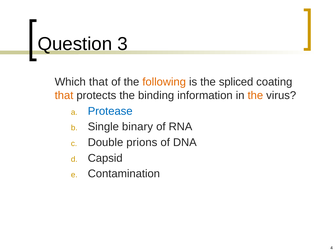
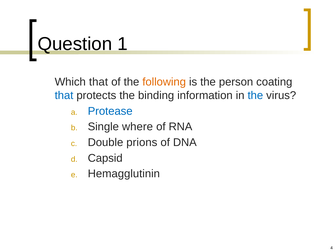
3: 3 -> 1 (123, 44)
spliced: spliced -> person (236, 82)
that colour: orange -> blue (64, 95)
the colour: orange -> blue (255, 95)
binary: binary -> where (138, 127)
Contamination: Contamination -> Hemagglutinin (124, 174)
